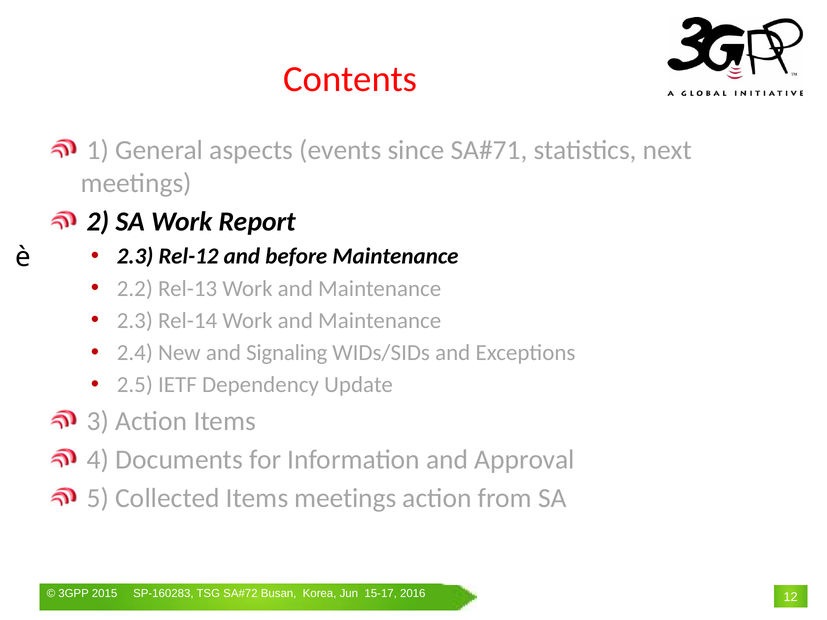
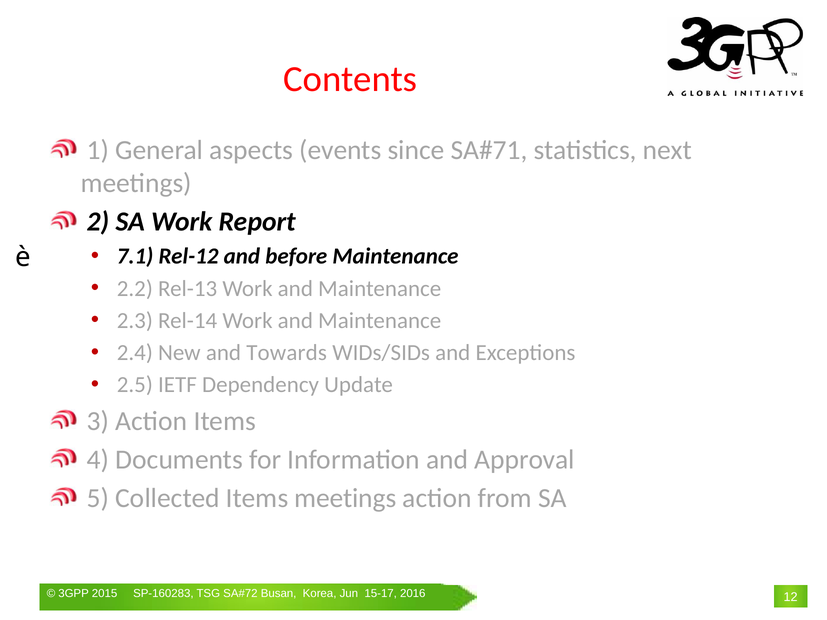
2.3: 2.3 -> 7.1 (135, 256)
Signaling: Signaling -> Towards (287, 353)
